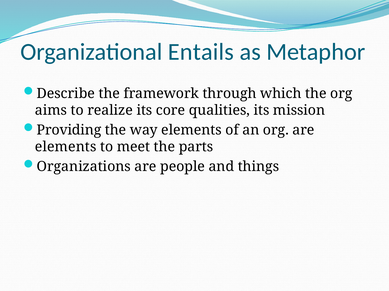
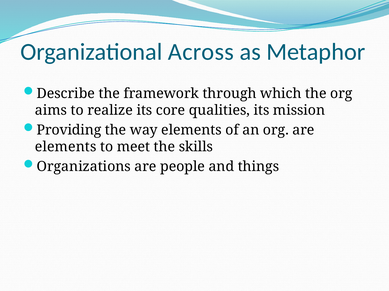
Entails: Entails -> Across (201, 52)
parts: parts -> skills (196, 147)
